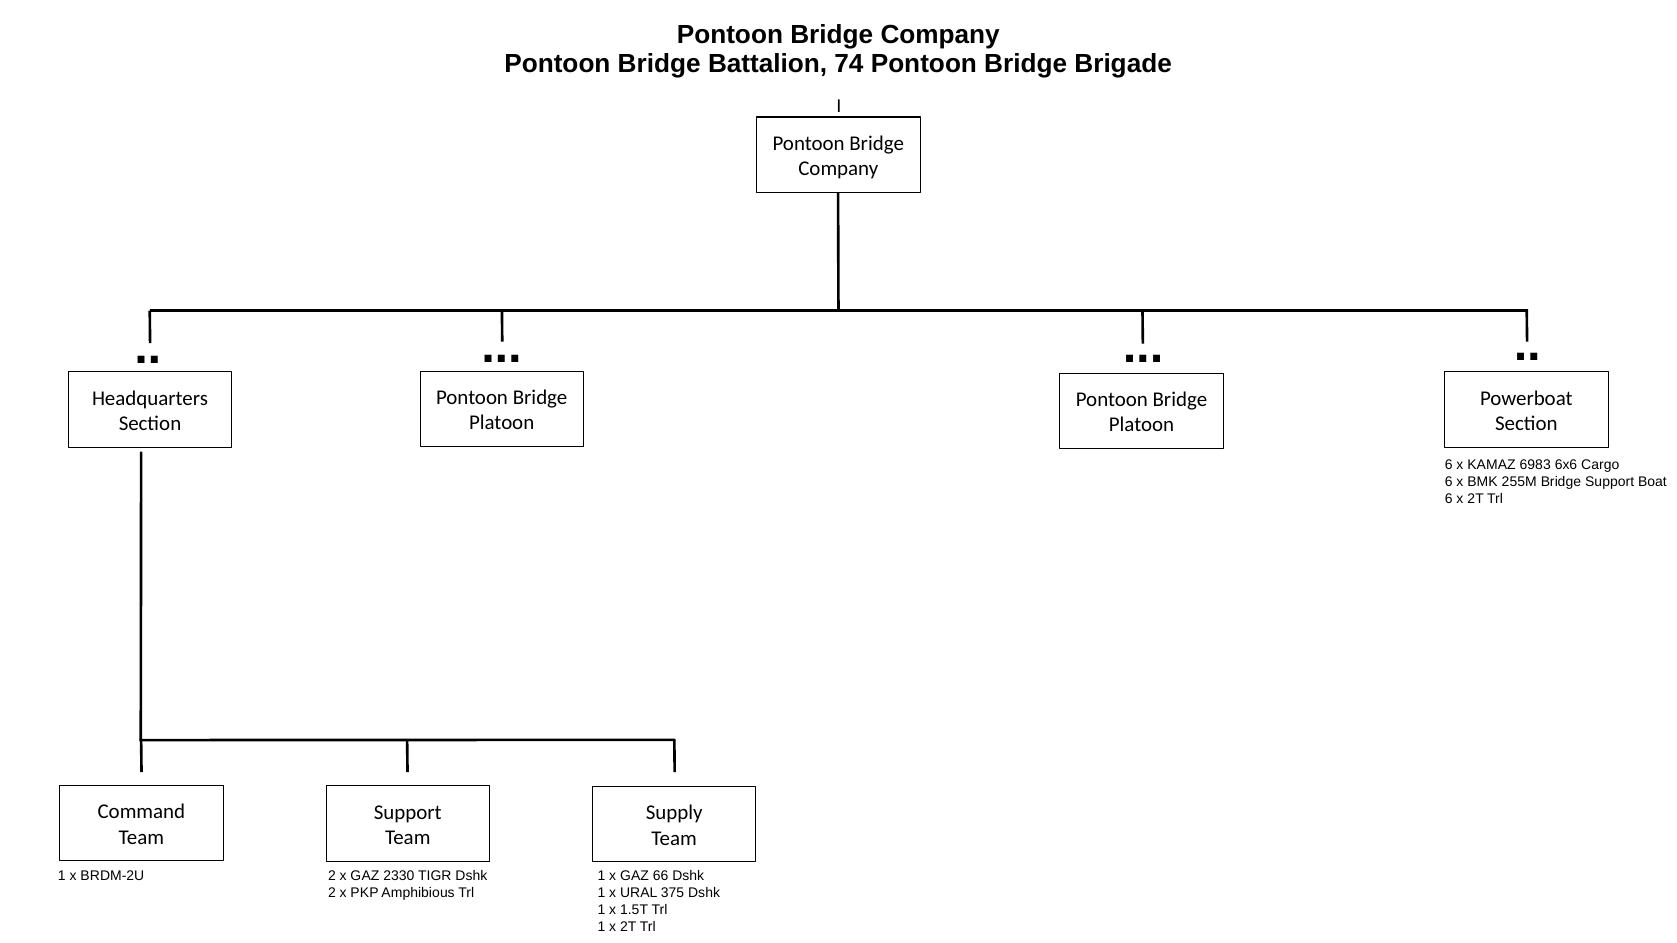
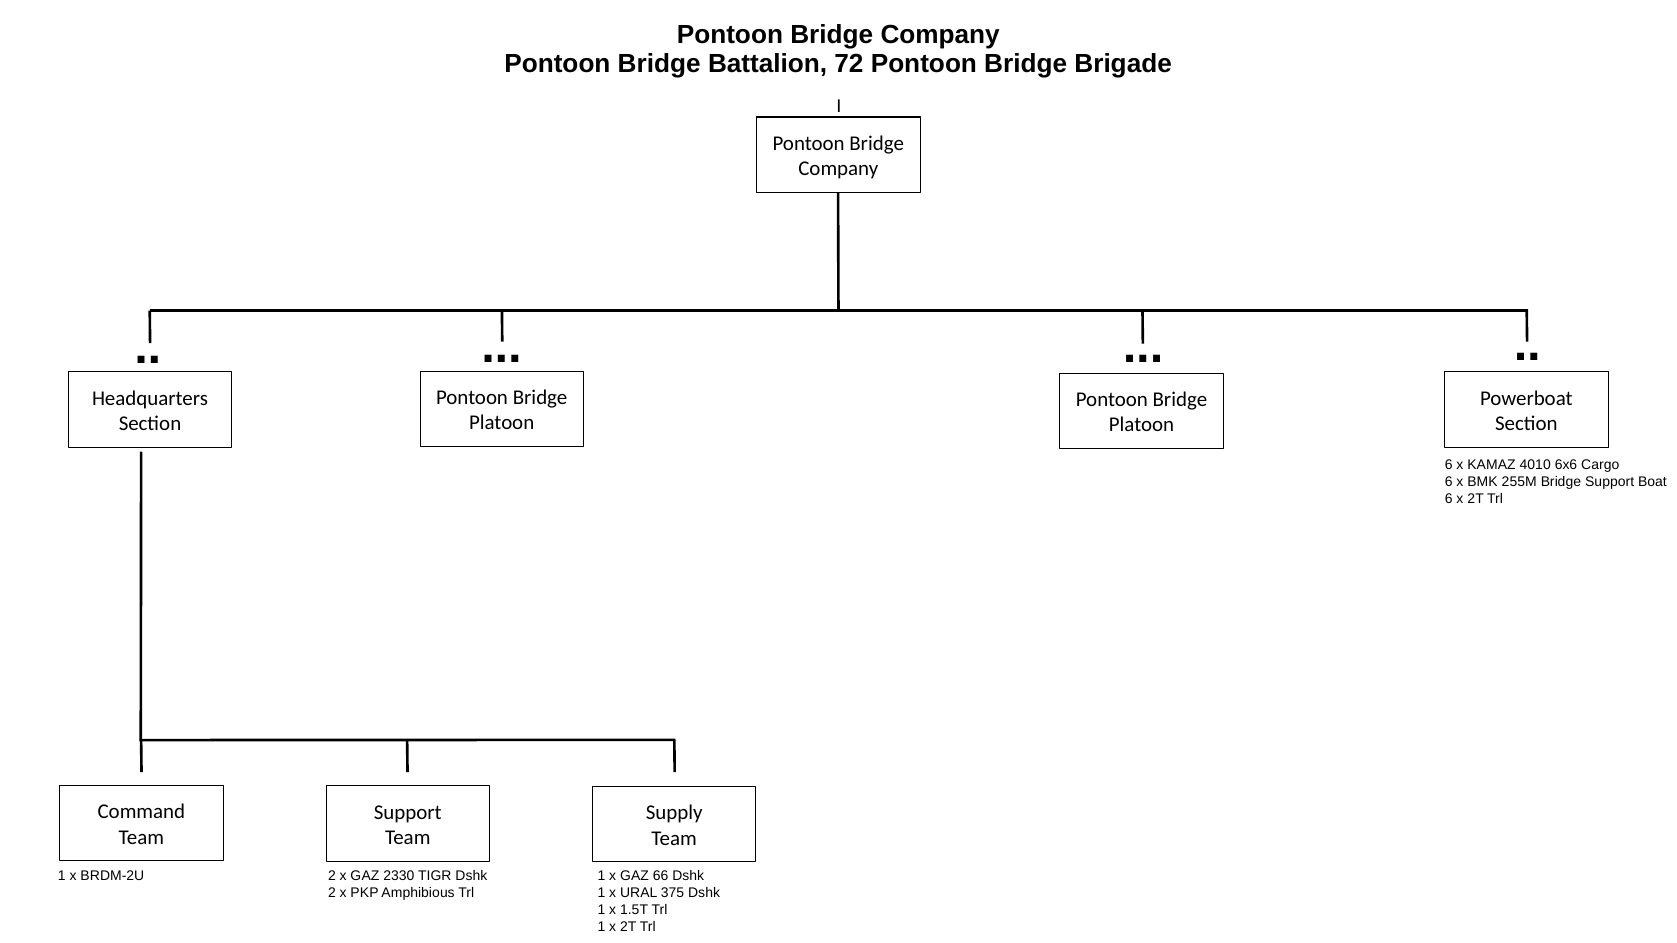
74: 74 -> 72 (849, 64)
6983: 6983 -> 4010 (1535, 465)
